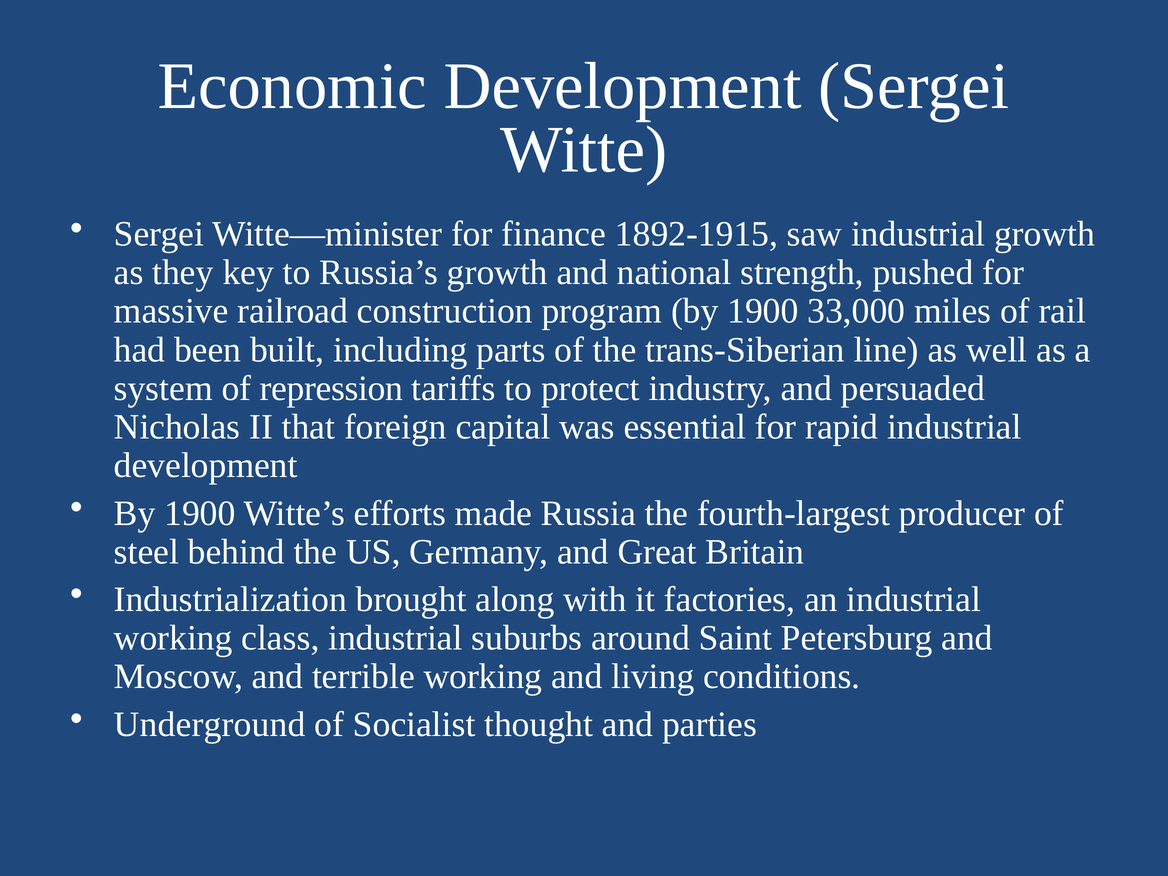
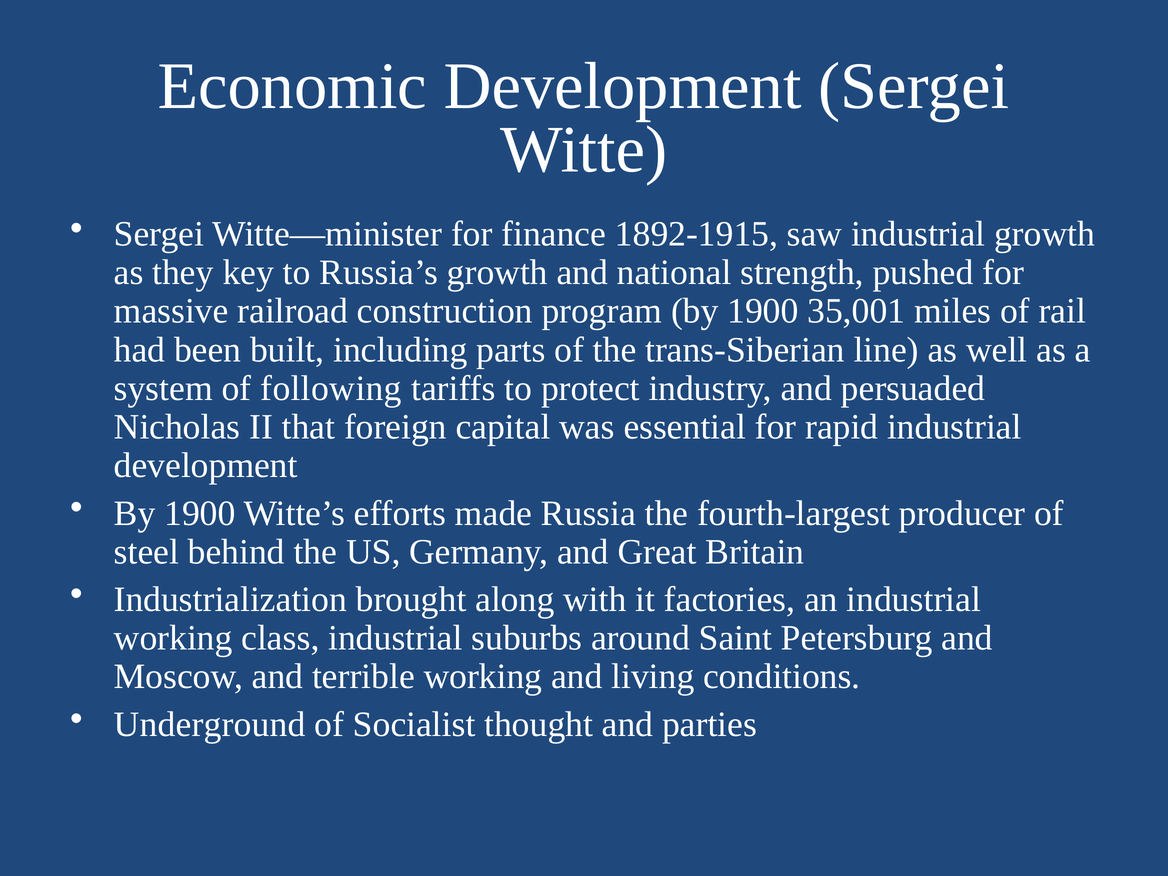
33,000: 33,000 -> 35,001 (856, 311)
repression: repression -> following (331, 388)
